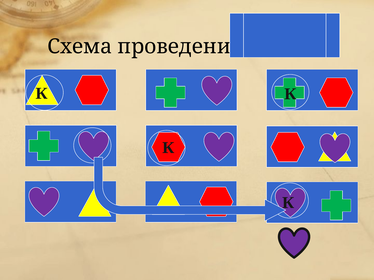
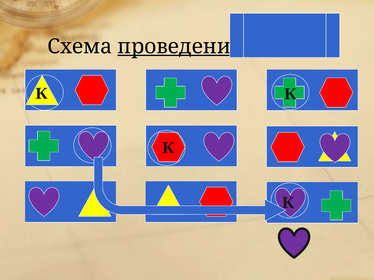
проведения underline: none -> present (180, 47)
